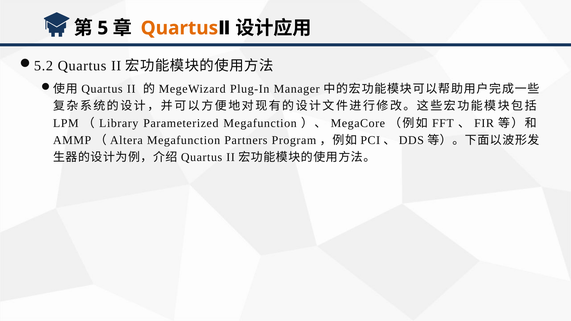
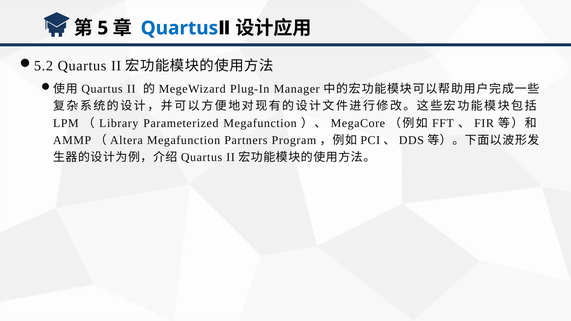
Quartus colour: orange -> blue (179, 28)
